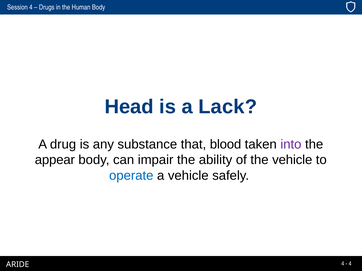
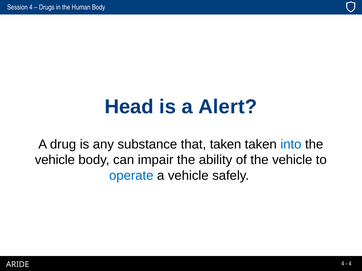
Lack: Lack -> Alert (228, 107)
that blood: blood -> taken (226, 145)
into colour: purple -> blue (291, 145)
appear: appear -> vehicle (55, 160)
